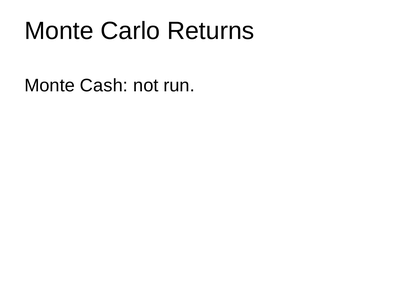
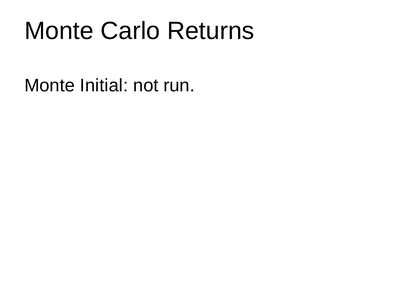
Cash: Cash -> Initial (104, 86)
